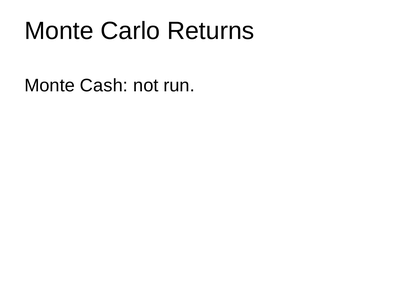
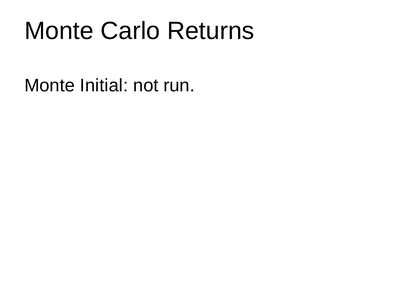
Cash: Cash -> Initial (104, 86)
